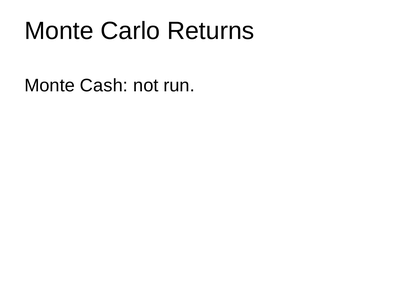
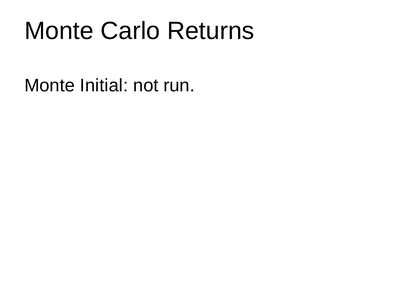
Cash: Cash -> Initial (104, 86)
